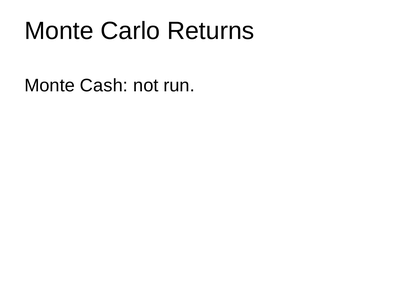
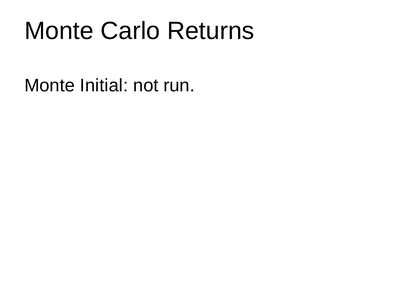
Cash: Cash -> Initial (104, 86)
